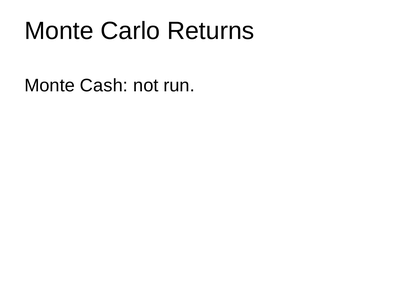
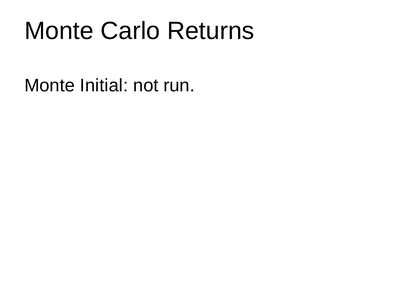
Cash: Cash -> Initial (104, 86)
